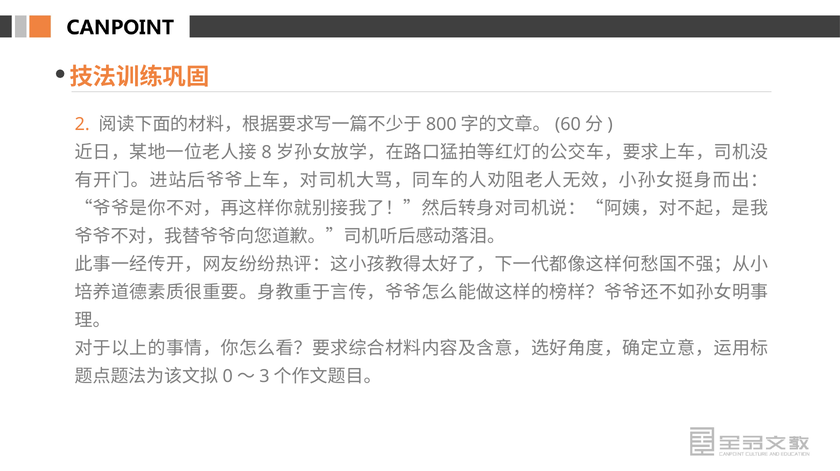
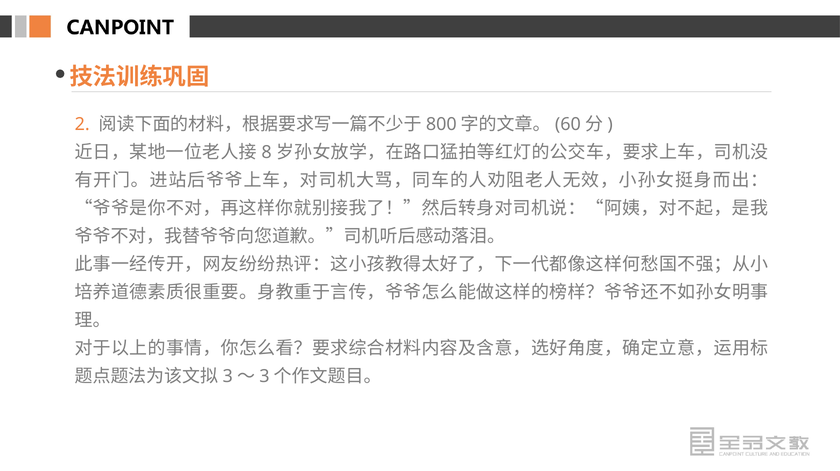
0: 0 -> 3 (228, 376)
